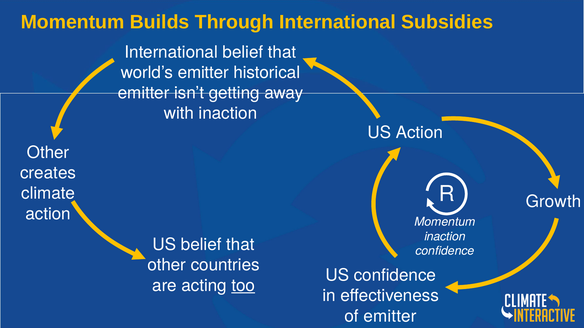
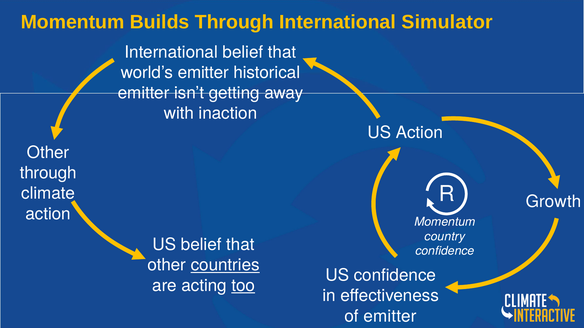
Subsidies: Subsidies -> Simulator (447, 22)
creates: creates -> through (48, 173)
inaction: inaction -> country (445, 237)
countries underline: none -> present (225, 265)
